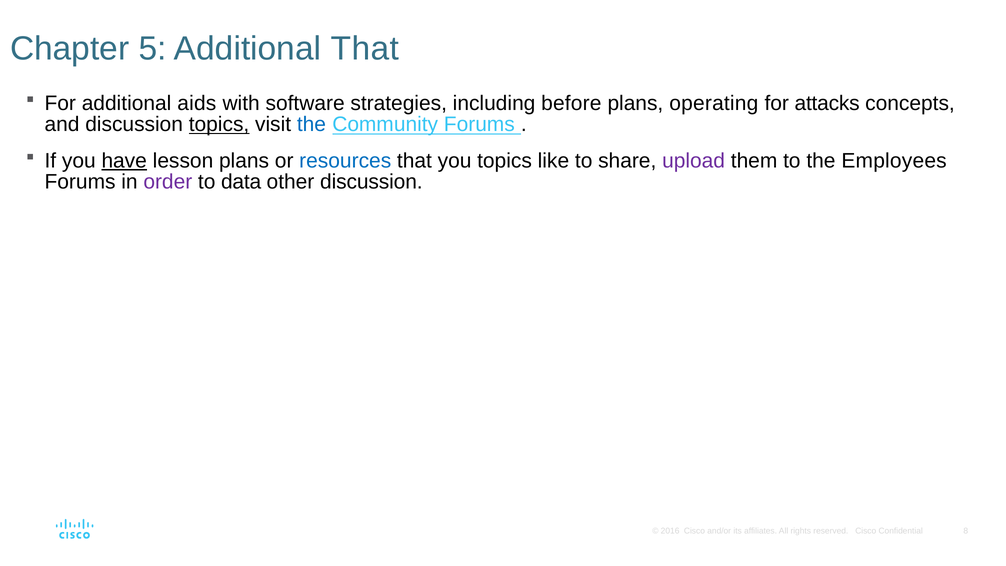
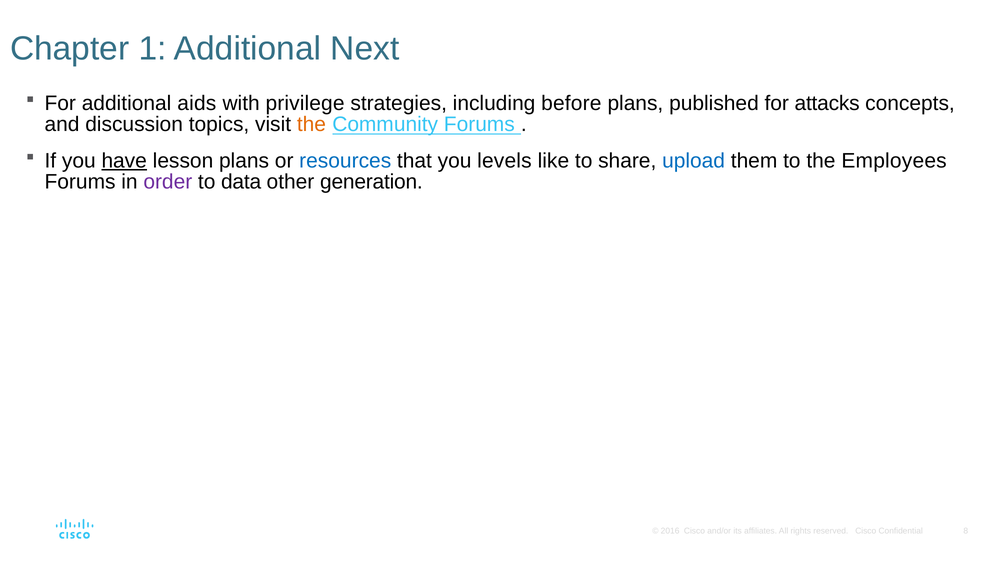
5: 5 -> 1 (153, 49)
Additional That: That -> Next (365, 49)
software: software -> privilege (305, 103)
operating: operating -> published (714, 103)
topics underline: present -> none (219, 125)
the colour: blue -> orange (311, 125)
you topics: topics -> levels (504, 161)
upload colour: purple -> blue (694, 161)
other discussion: discussion -> generation (371, 182)
